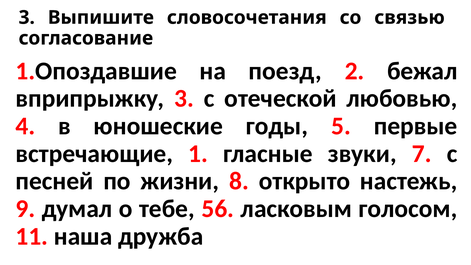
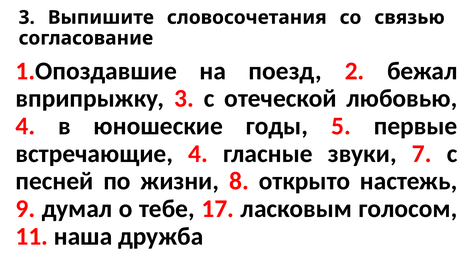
встречающие 1: 1 -> 4 (198, 154)
56: 56 -> 17 (218, 209)
